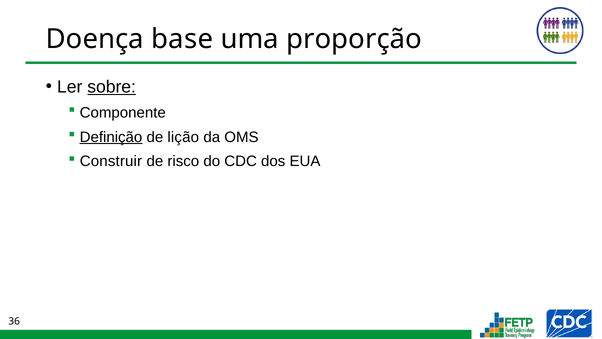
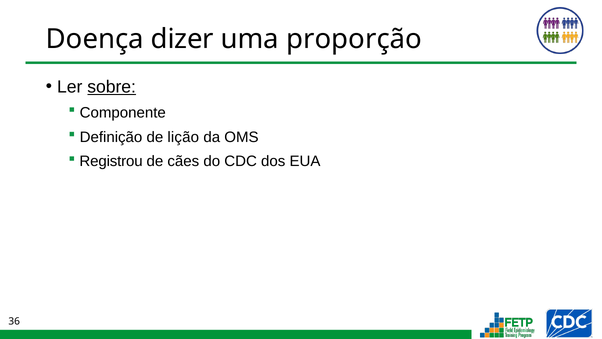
base: base -> dizer (182, 39)
Definição underline: present -> none (111, 137)
Construir: Construir -> Registrou (111, 161)
risco: risco -> cães (183, 161)
